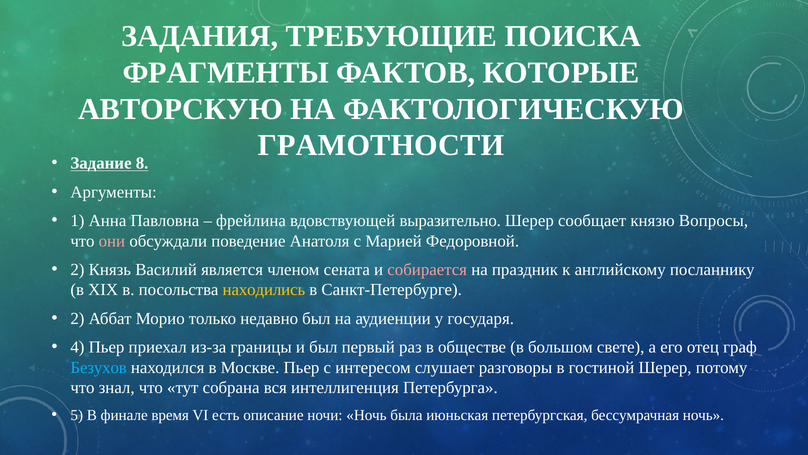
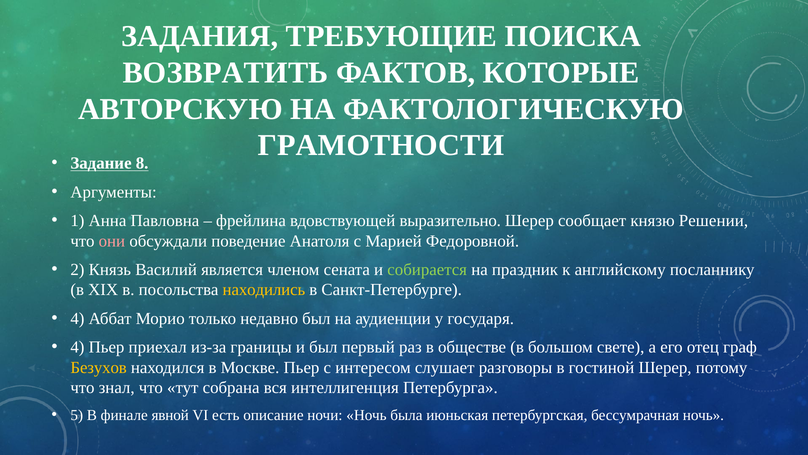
ФРАГМЕНТЫ: ФРАГМЕНТЫ -> ВОЗВРАТИТЬ (226, 73)
Вопросы: Вопросы -> Решении (713, 220)
собирается colour: pink -> light green (427, 269)
2: 2 -> 4 (77, 318)
Безухов colour: light blue -> yellow (99, 367)
время: время -> явной (170, 415)
